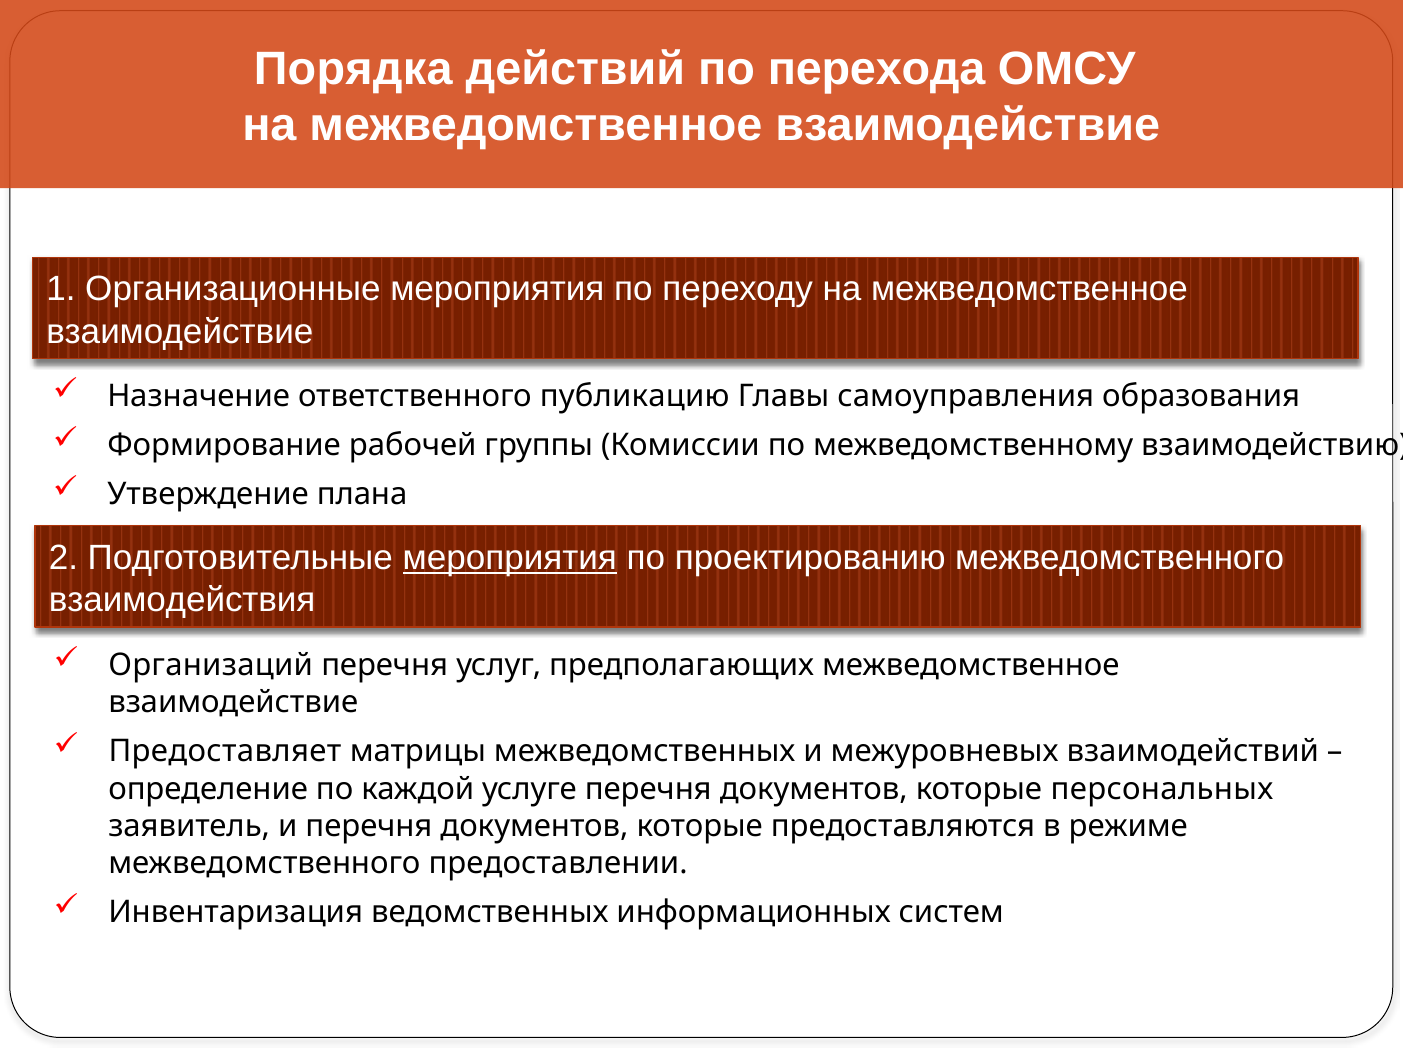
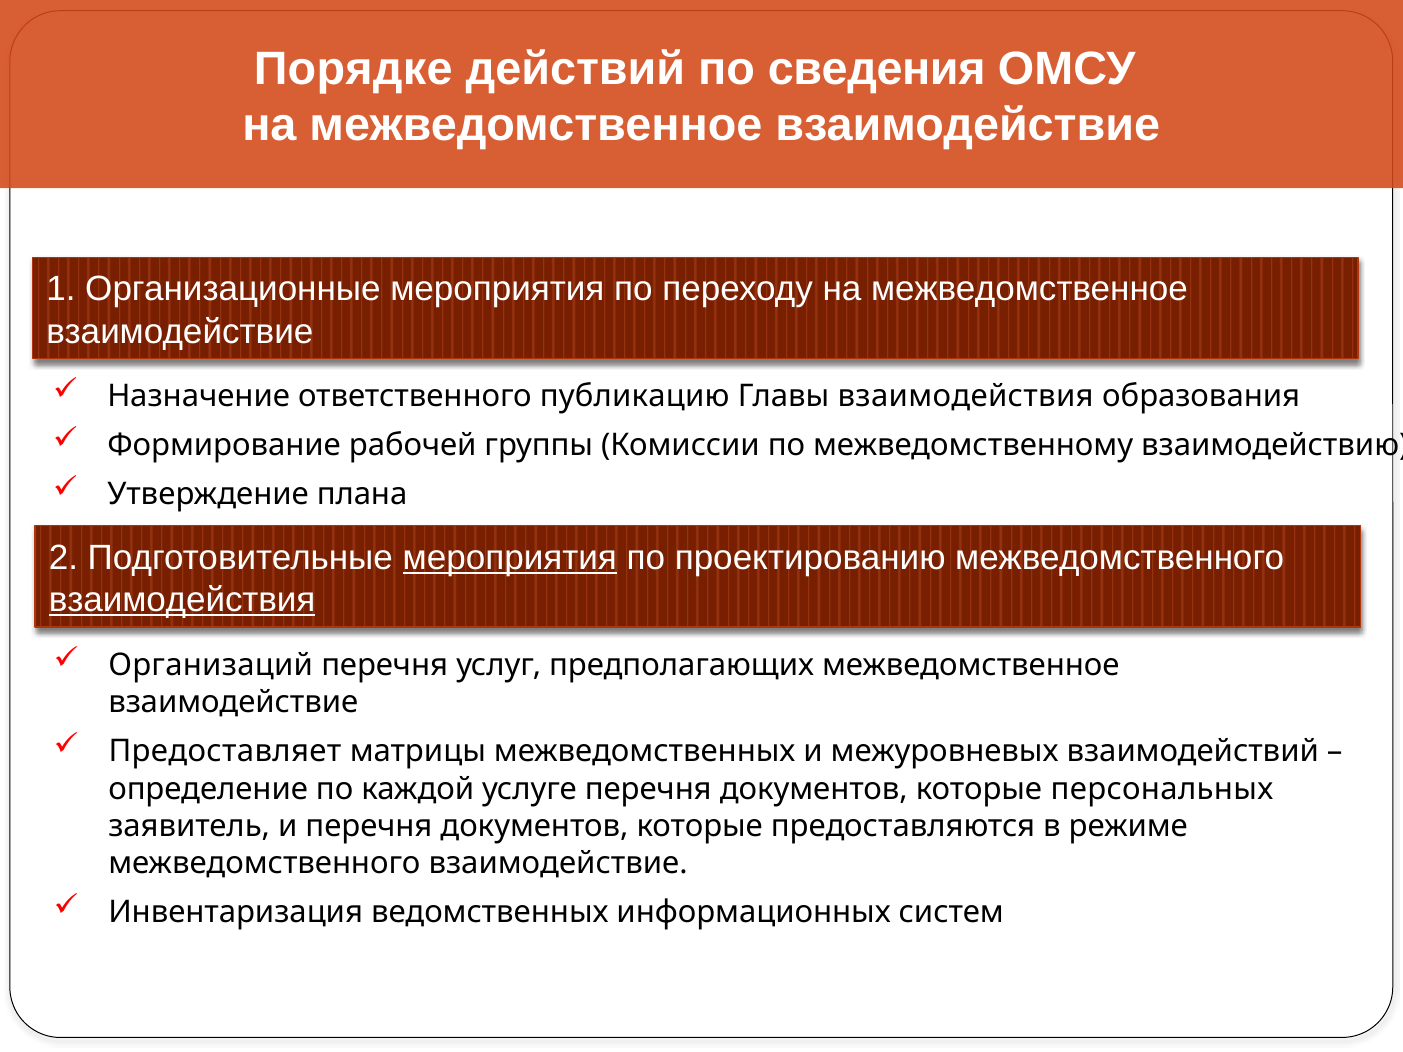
Порядка: Порядка -> Порядке (353, 69)
перехода: перехода -> сведения (877, 69)
Главы самоуправления: самоуправления -> взаимодействия (966, 396)
взаимодействия underline: none -> present (182, 600)
межведомственного предоставлении: предоставлении -> взаимодействие (558, 864)
